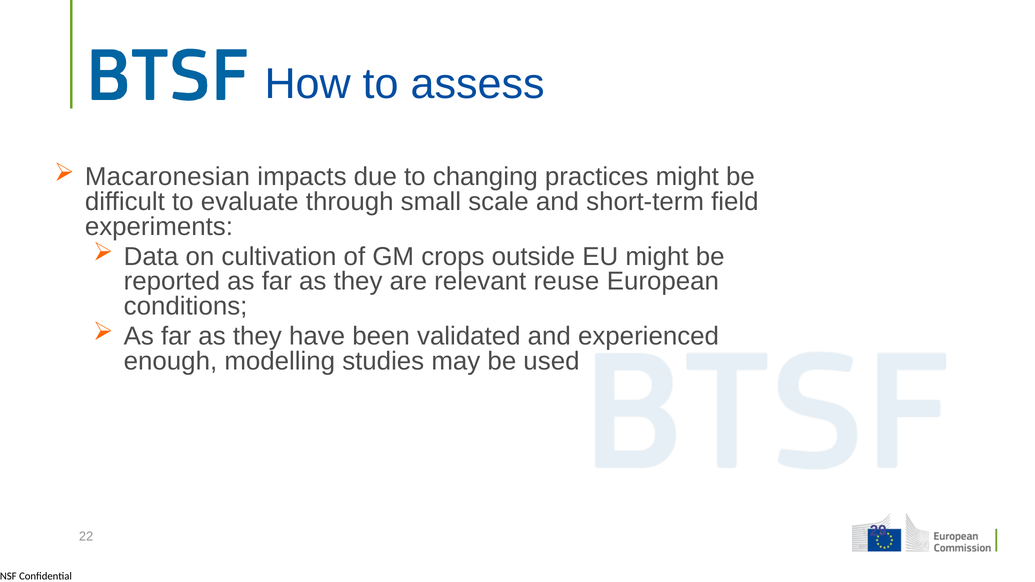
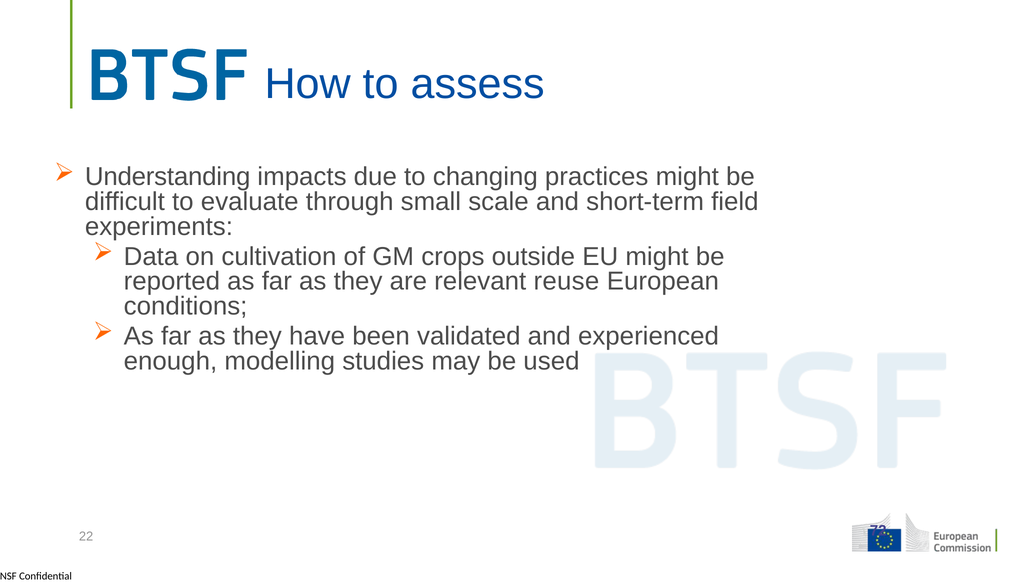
Macaronesian: Macaronesian -> Understanding (168, 177)
29: 29 -> 72 (878, 531)
